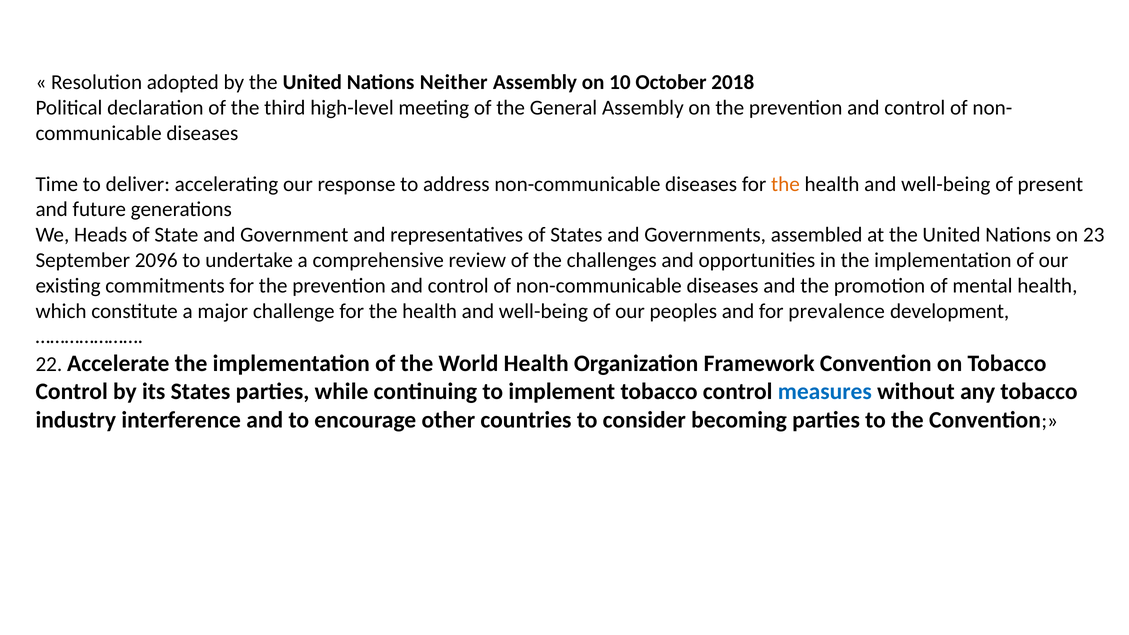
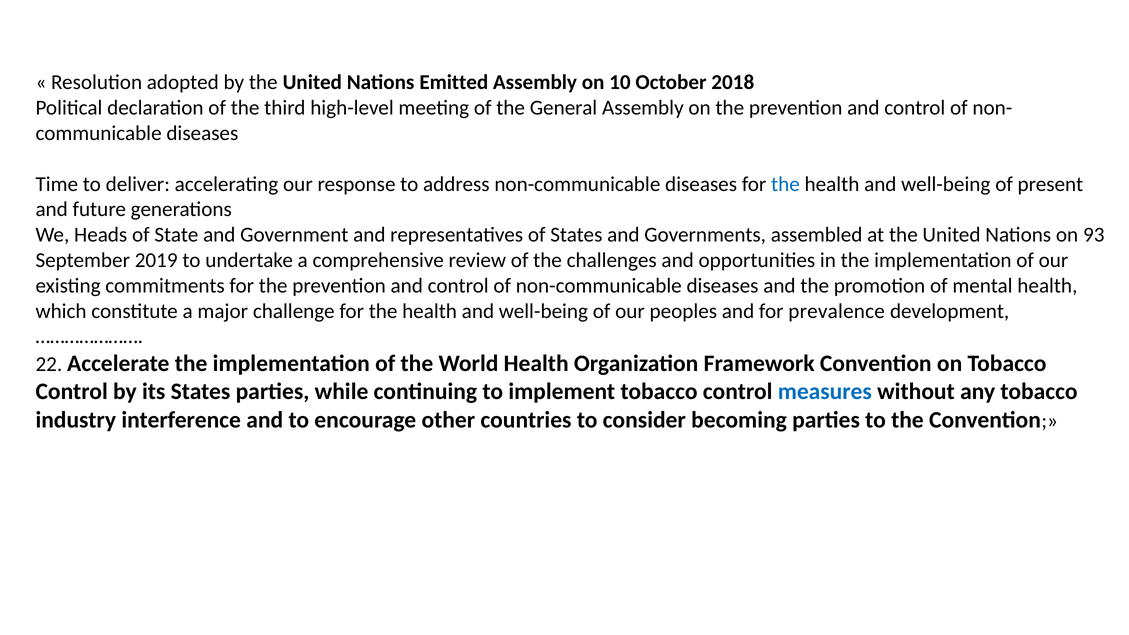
Neither: Neither -> Emitted (454, 82)
the colour: orange -> blue (785, 184)
23: 23 -> 93 (1094, 235)
2096: 2096 -> 2019 (156, 260)
